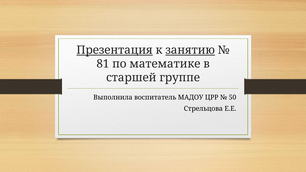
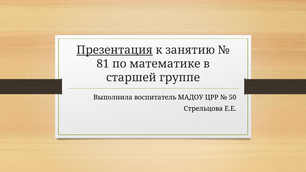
занятию underline: present -> none (190, 50)
